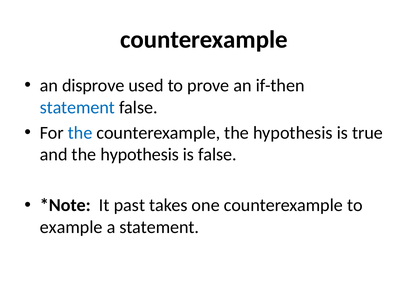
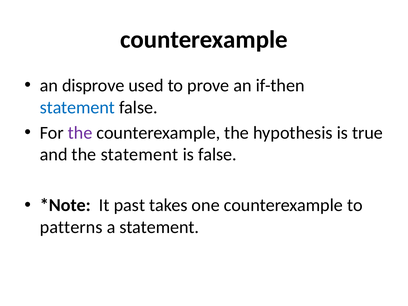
the colour: blue -> purple (80, 133)
and the hypothesis: hypothesis -> statement (139, 155)
example: example -> patterns (71, 227)
